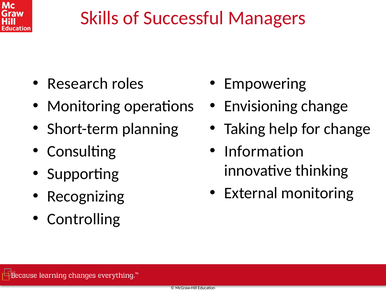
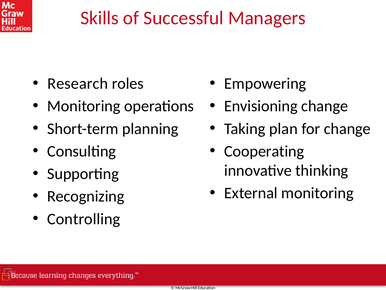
help: help -> plan (283, 128)
Information: Information -> Cooperating (264, 151)
